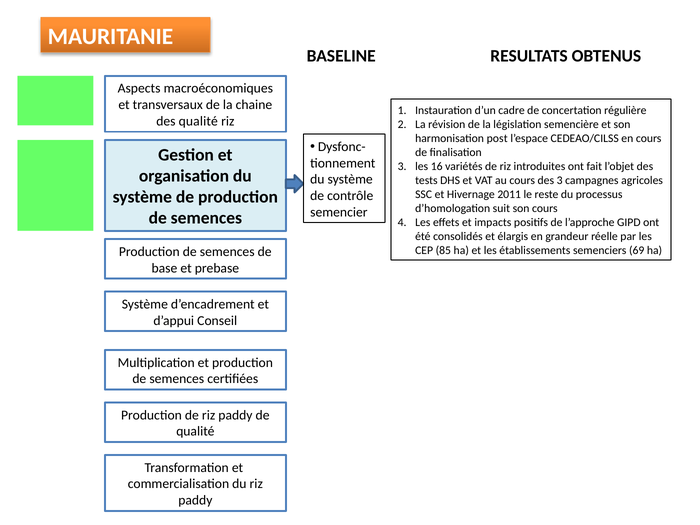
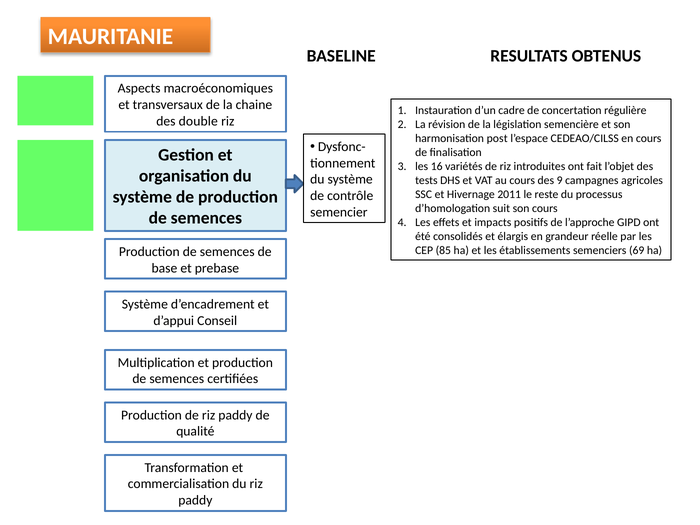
des qualité: qualité -> double (198, 121)
des 3: 3 -> 9 (560, 180)
